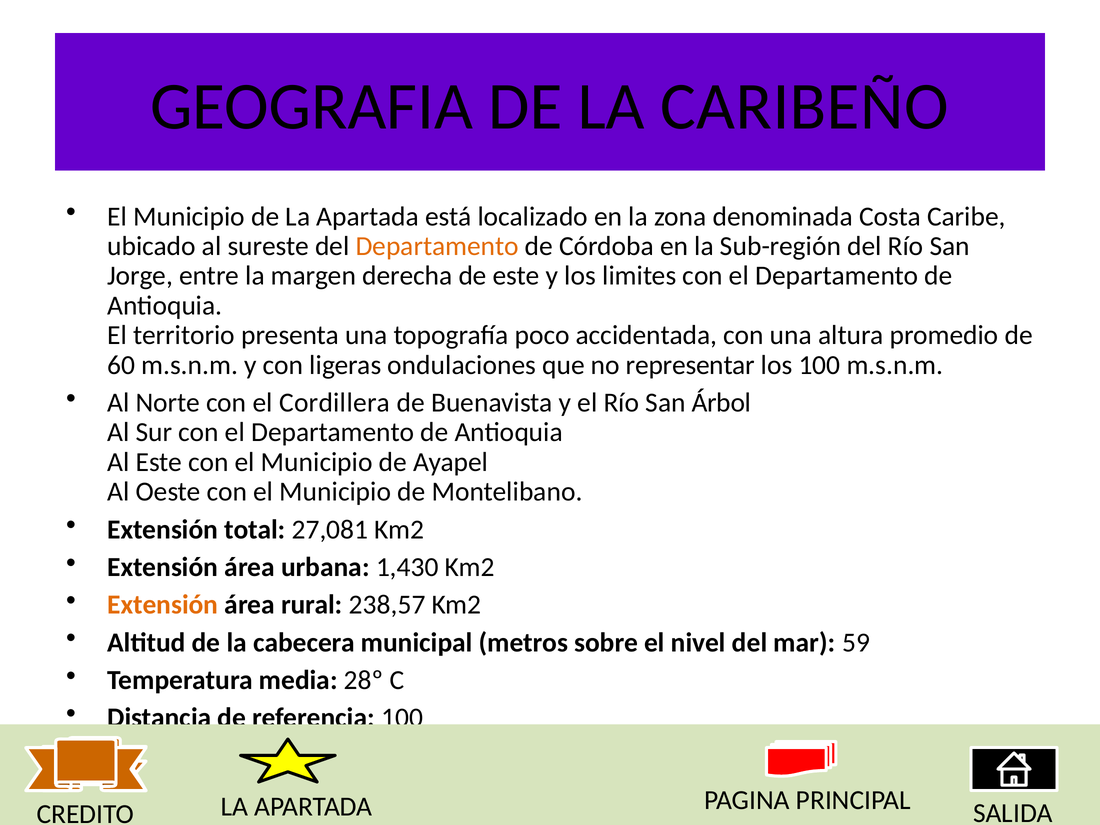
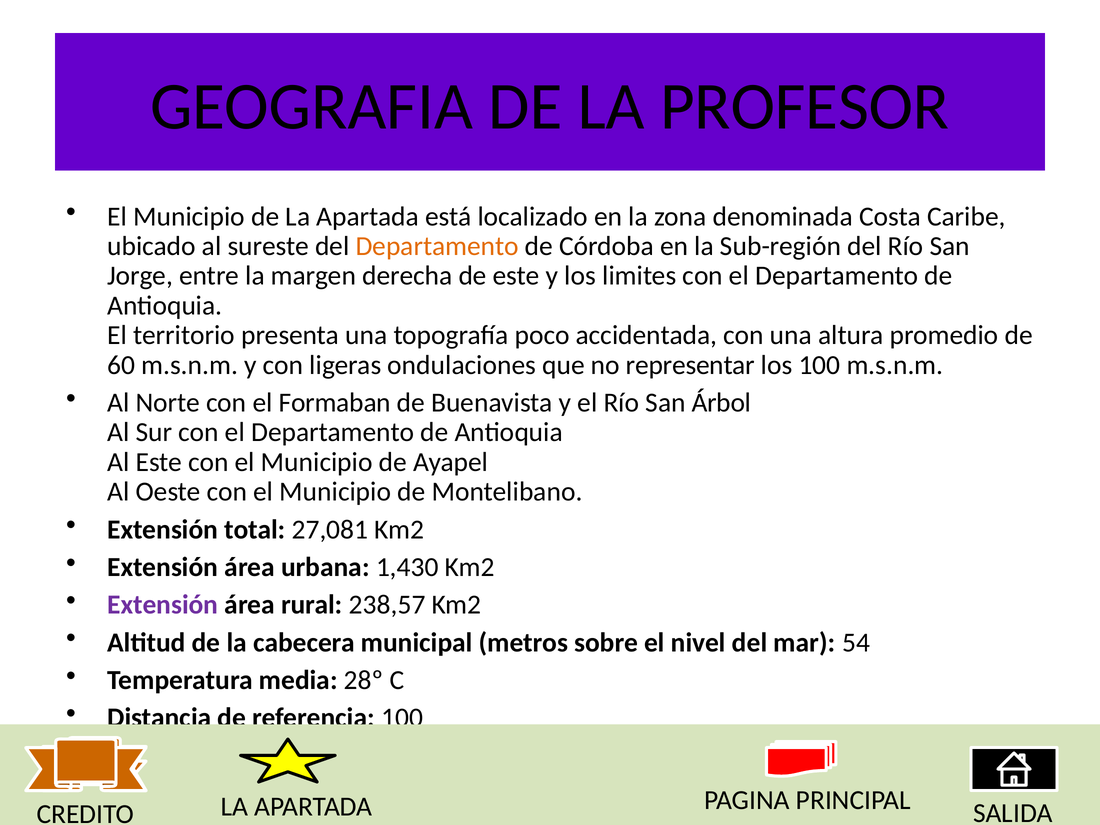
CARIBEÑO: CARIBEÑO -> PROFESOR (805, 106)
Cordillera: Cordillera -> Formaban (335, 403)
Extensión colour: orange -> purple (163, 605)
59: 59 -> 54 (856, 642)
